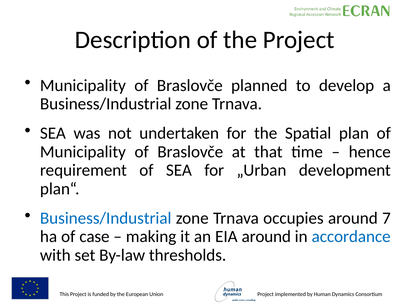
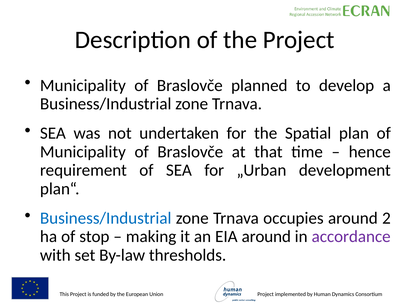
7: 7 -> 2 (386, 218)
case: case -> stop (94, 236)
accordance colour: blue -> purple (351, 236)
